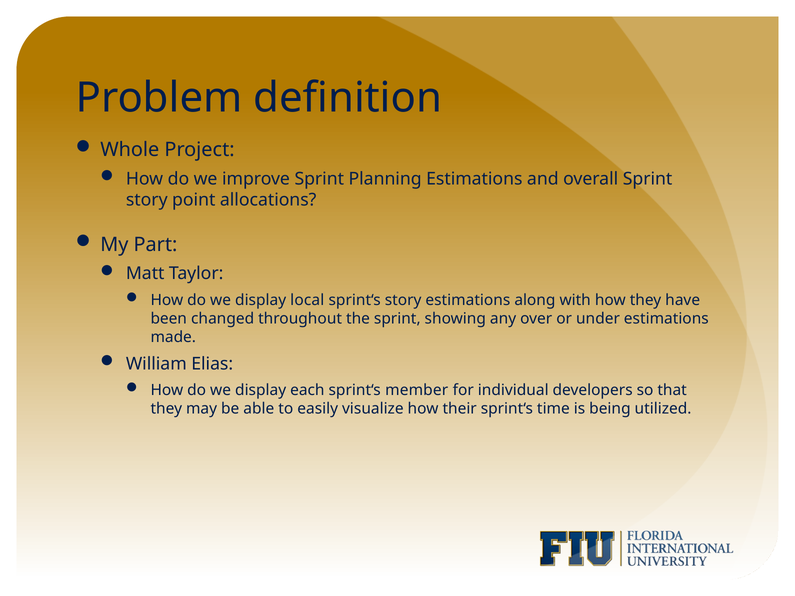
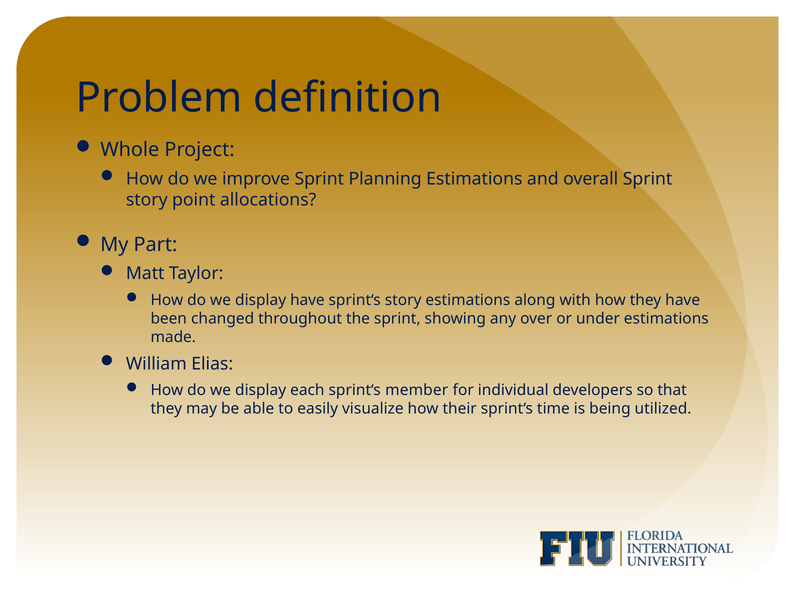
display local: local -> have (307, 300)
